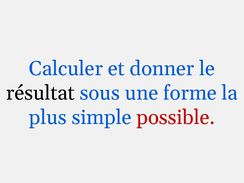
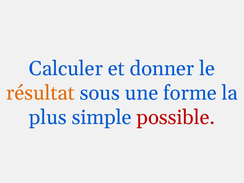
résultat colour: black -> orange (40, 93)
